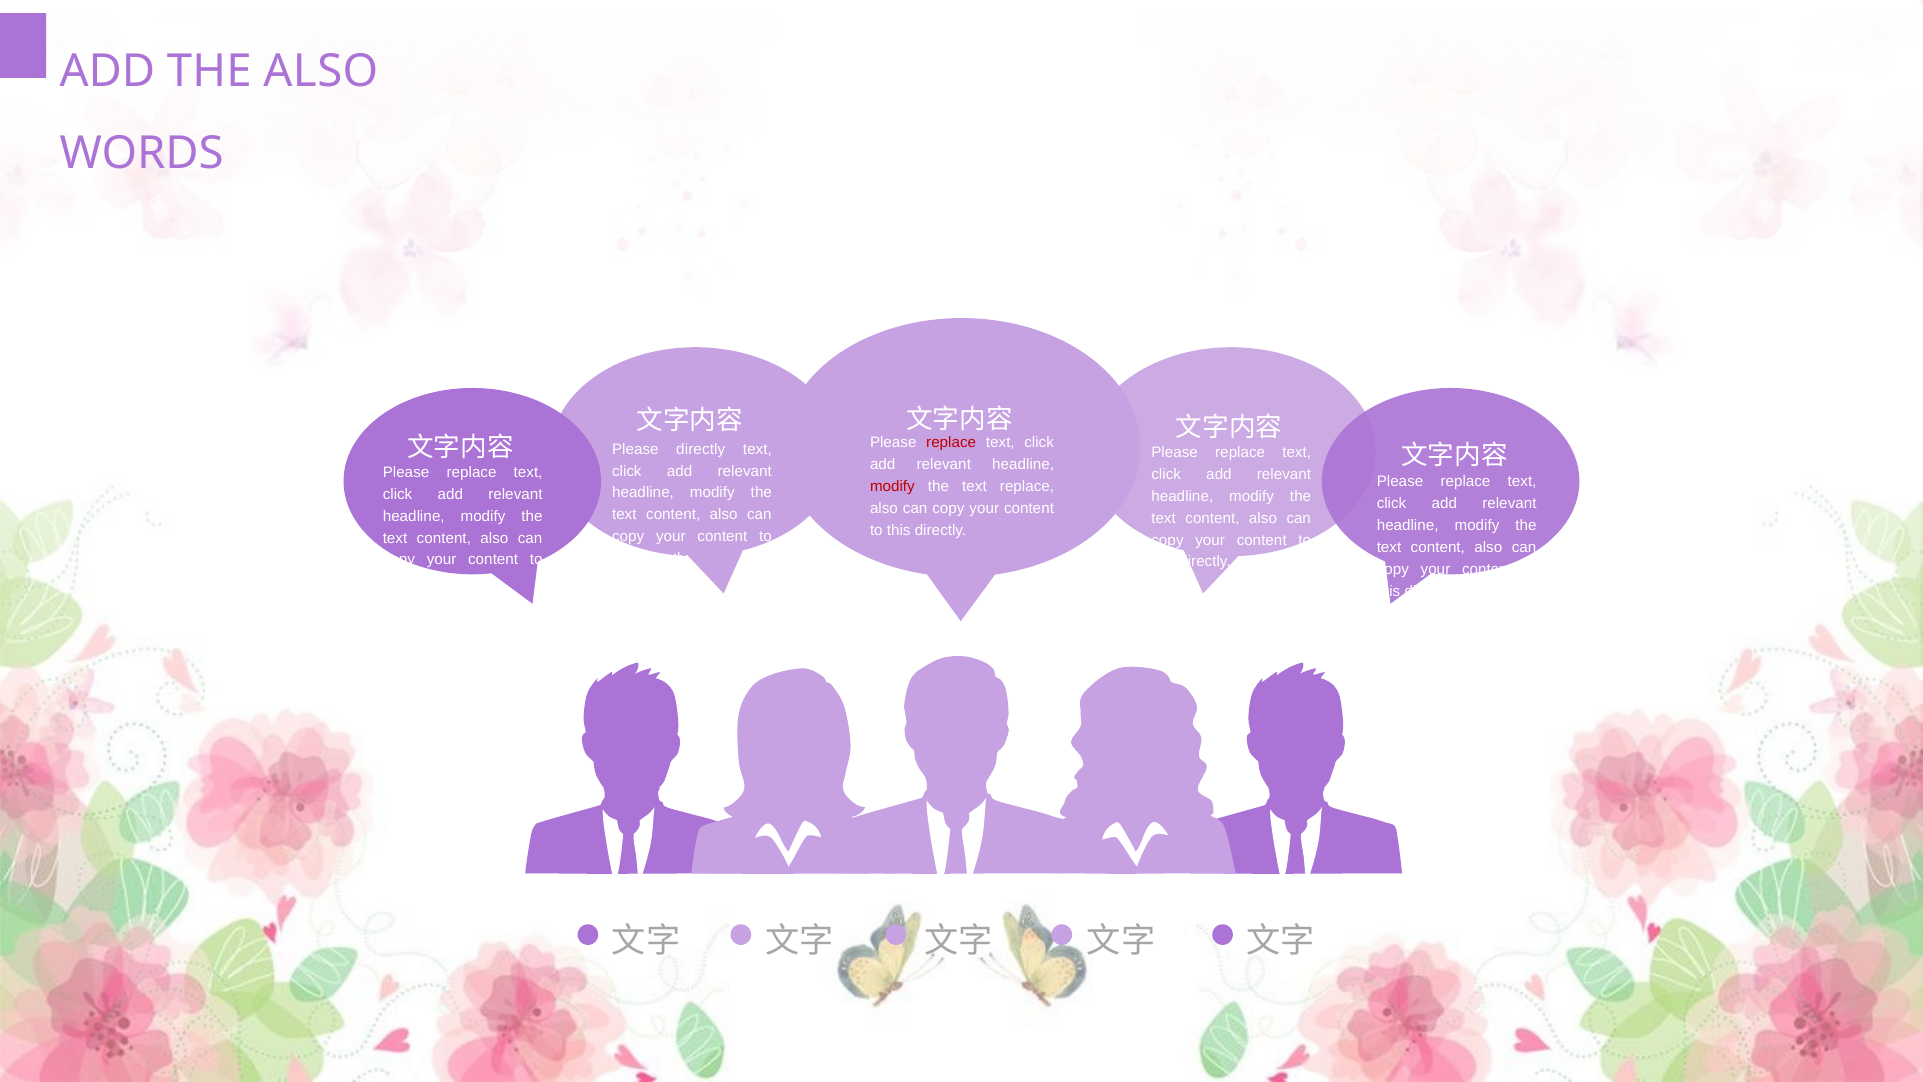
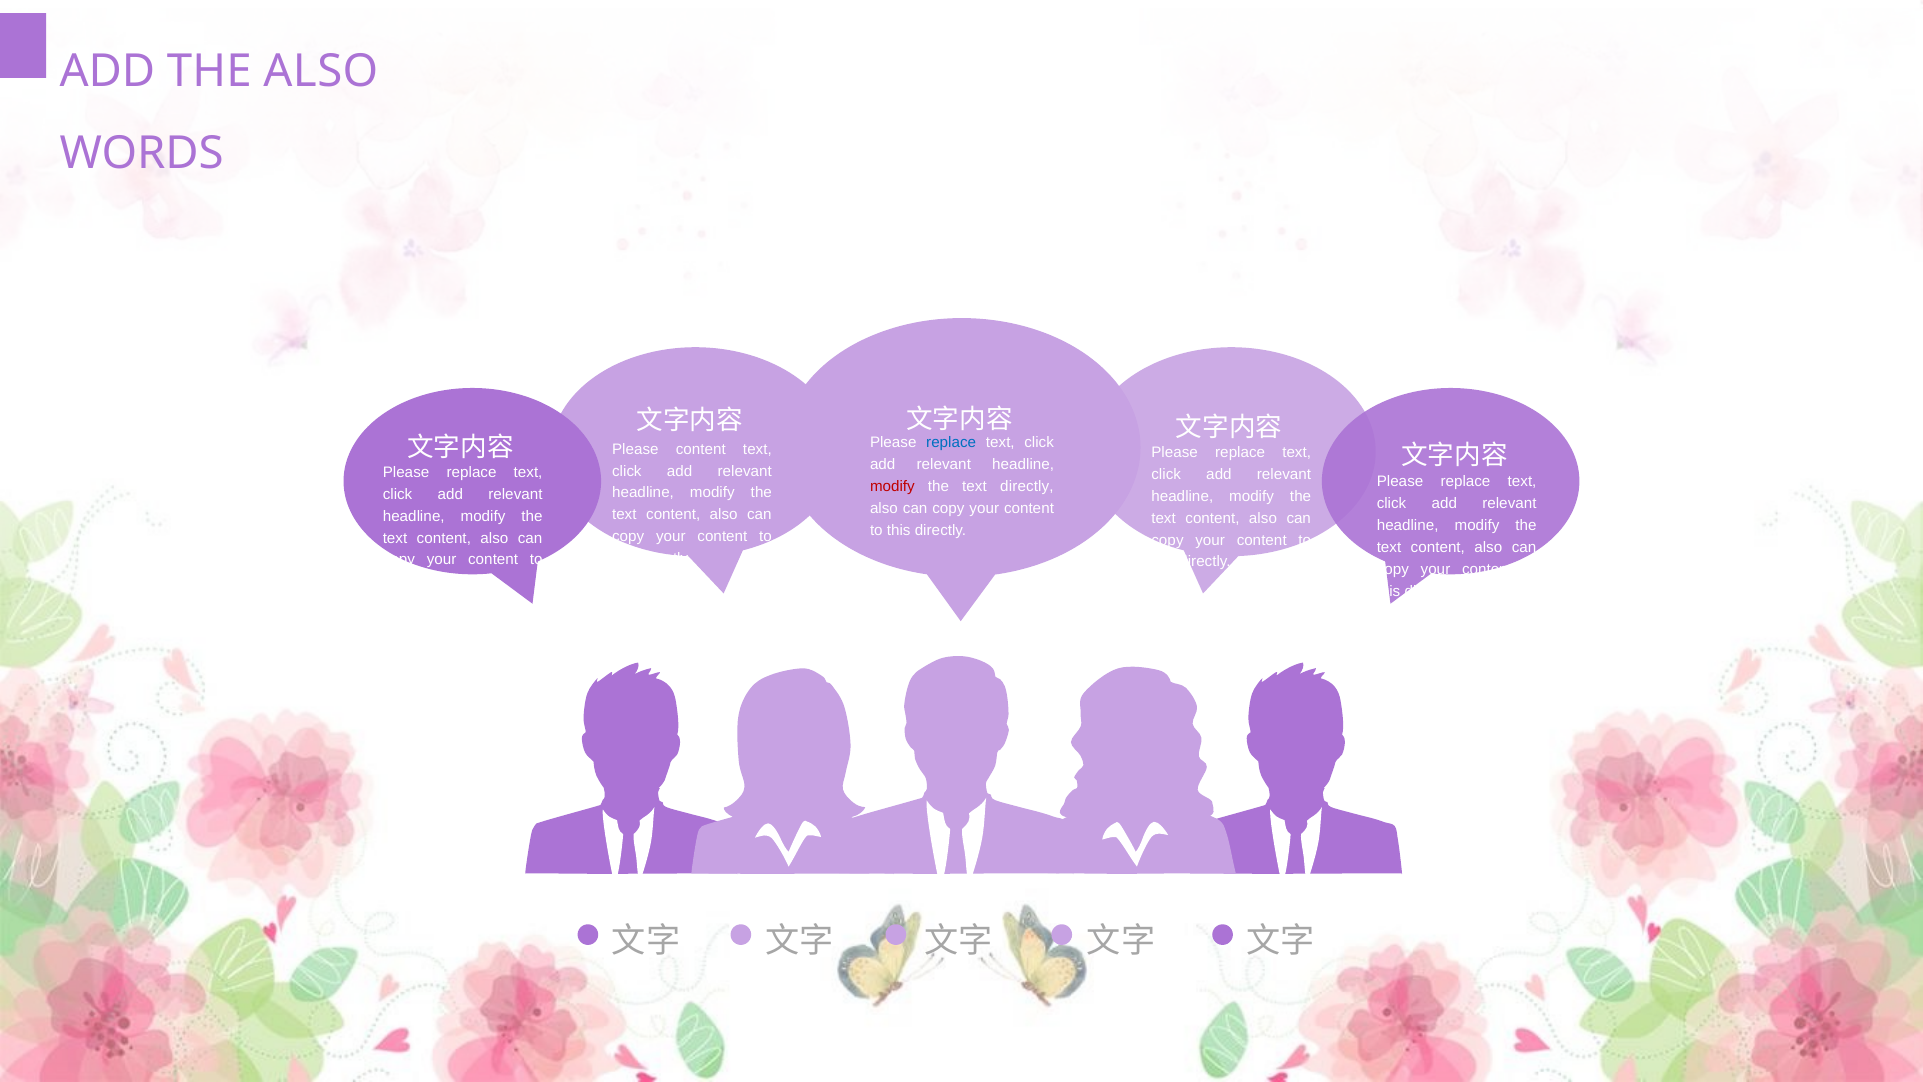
replace colour: red -> blue (951, 443)
Please directly: directly -> content (701, 449)
text replace: replace -> directly (1027, 486)
